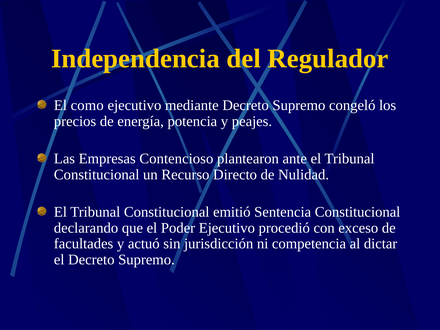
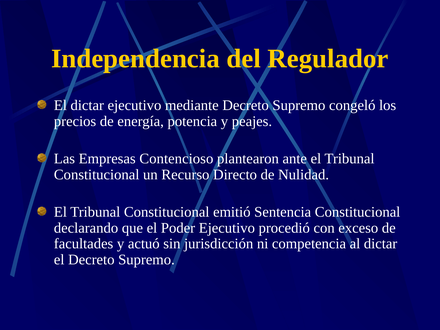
El como: como -> dictar (87, 105)
